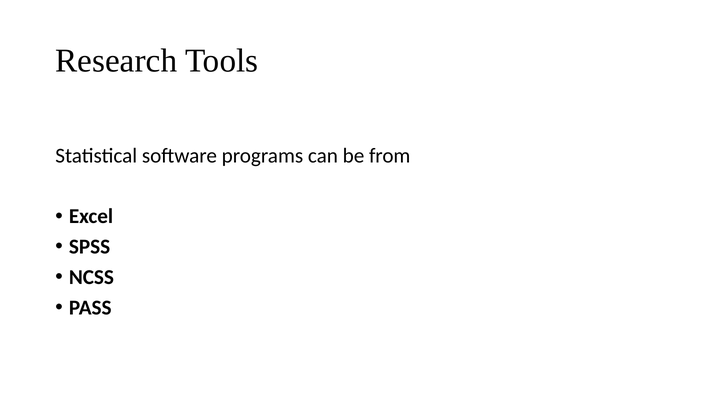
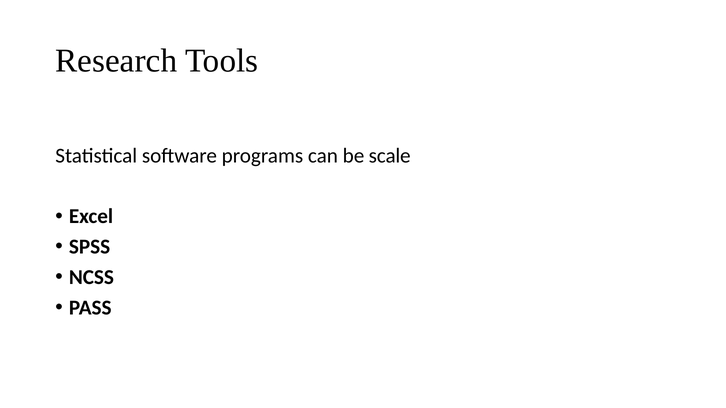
from: from -> scale (390, 156)
